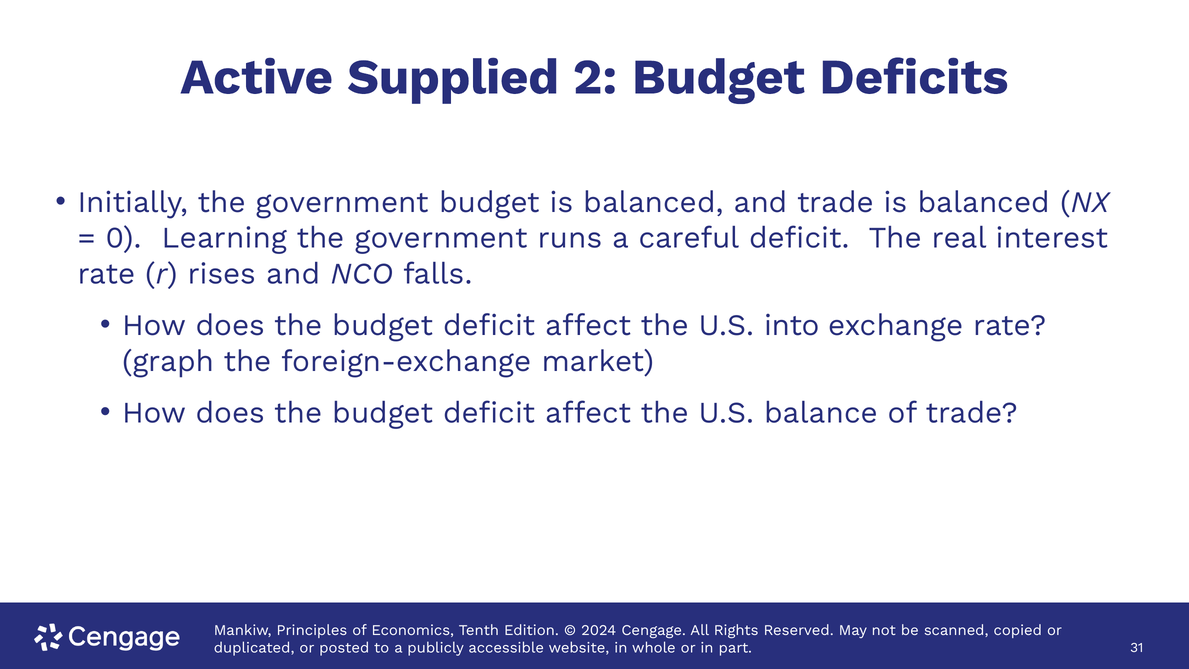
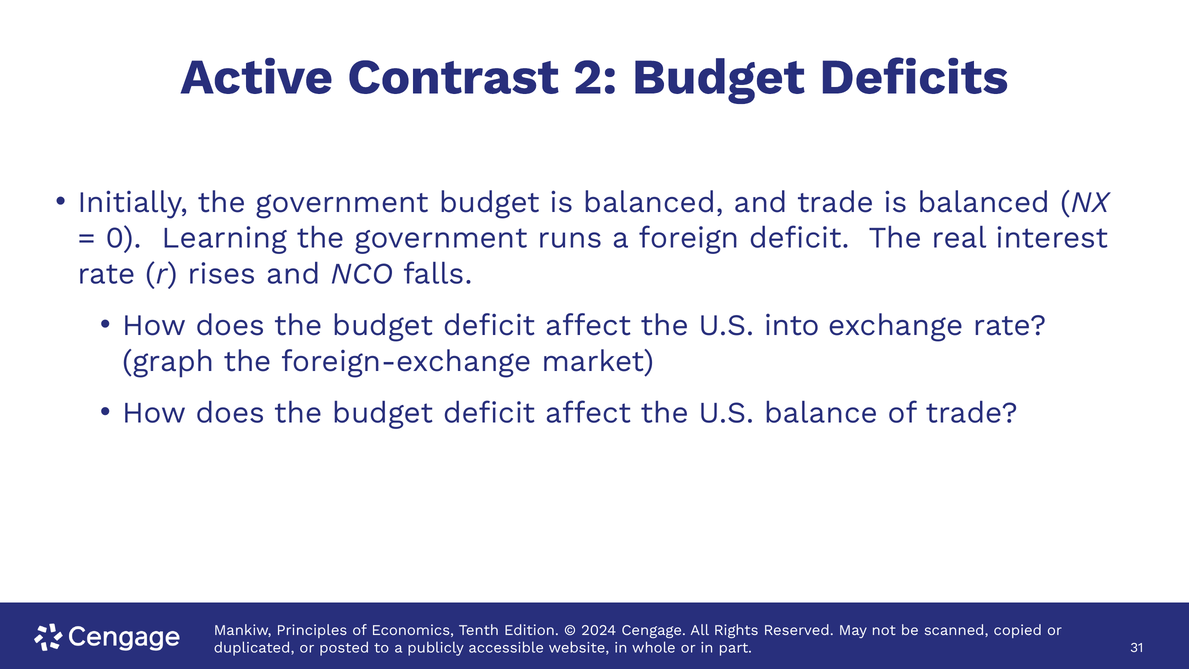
Supplied: Supplied -> Contrast (453, 77)
careful: careful -> foreign (689, 238)
